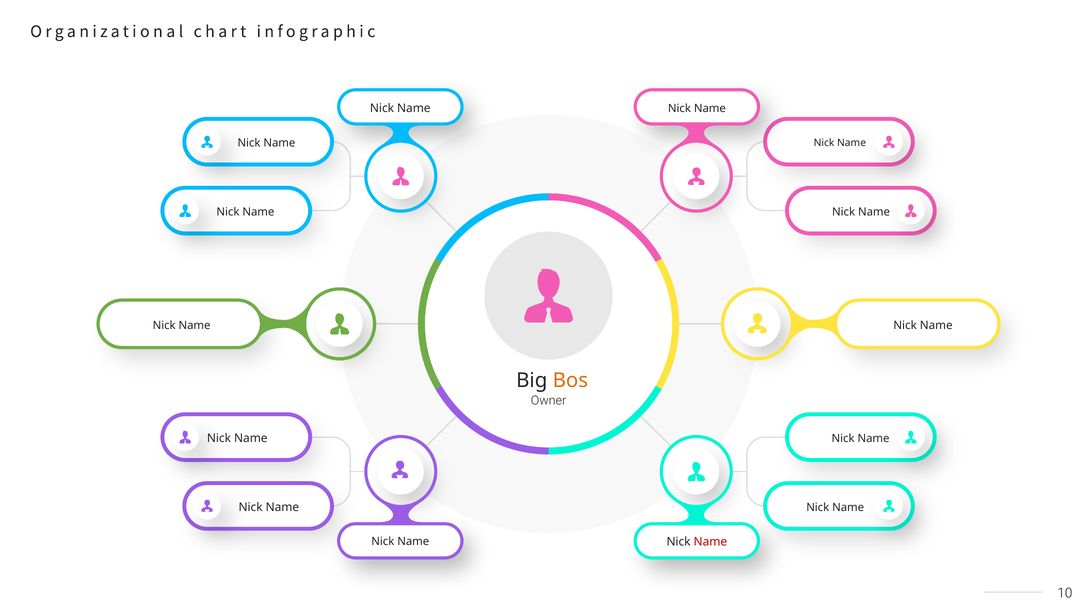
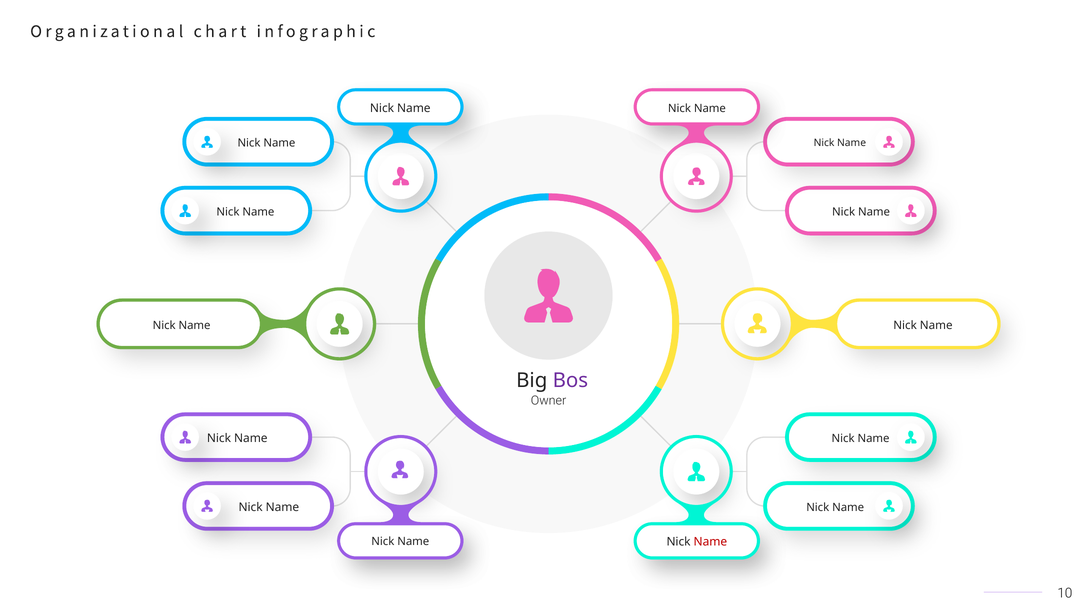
Bos colour: orange -> purple (570, 380)
